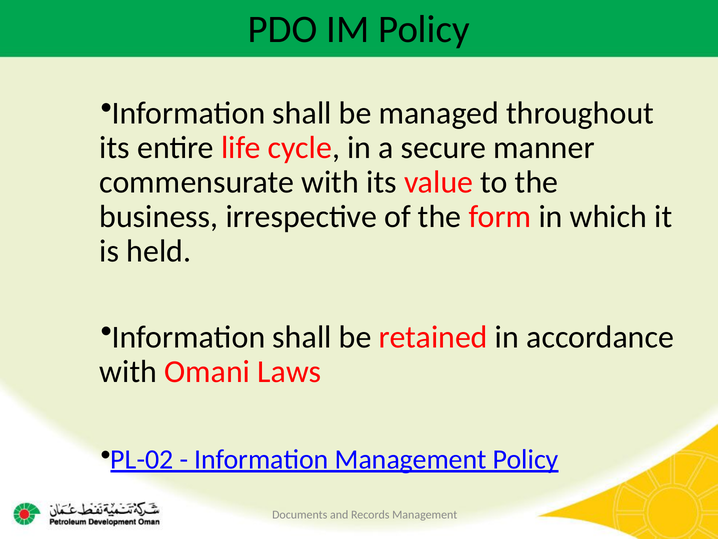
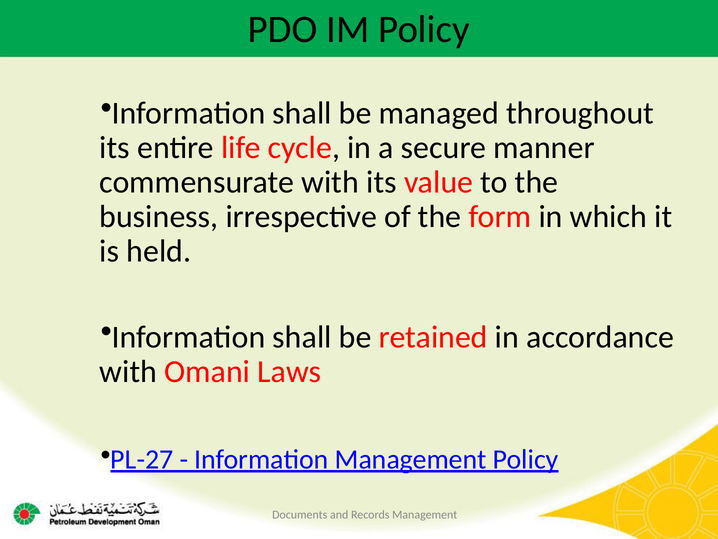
PL-02: PL-02 -> PL-27 (142, 459)
